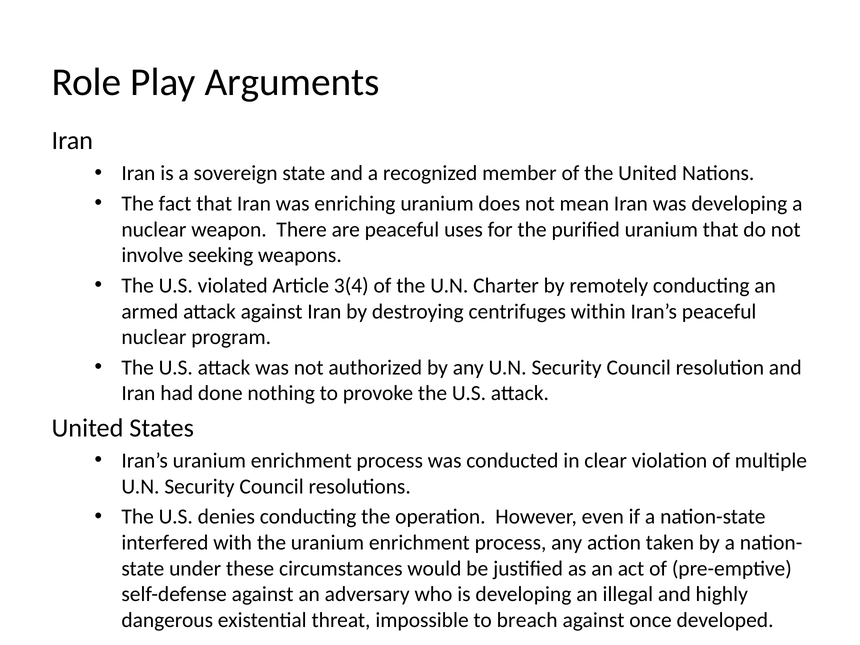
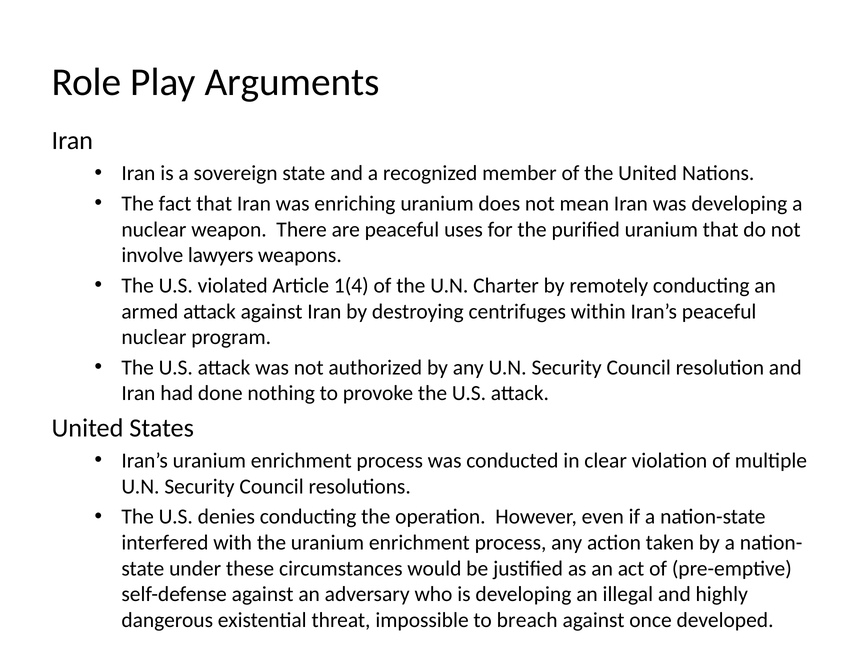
seeking: seeking -> lawyers (221, 255)
3(4: 3(4 -> 1(4 (351, 286)
